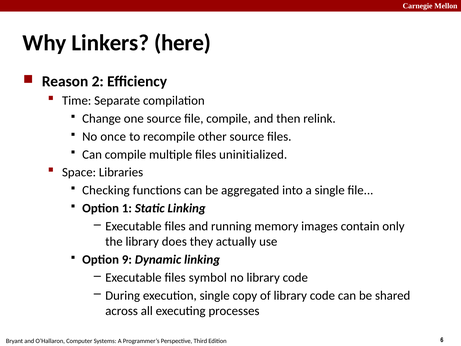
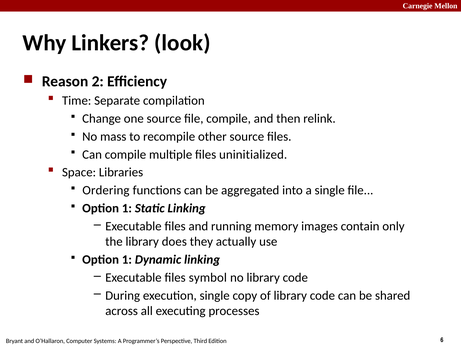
here: here -> look (182, 43)
once: once -> mass (113, 136)
Checking: Checking -> Ordering (106, 190)
9: 9 -> 1 (127, 259)
